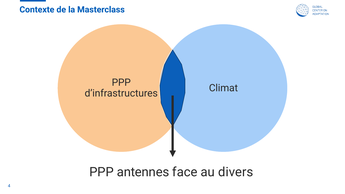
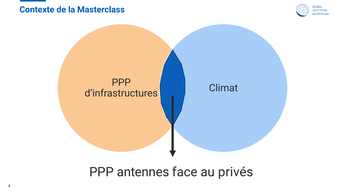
divers: divers -> privés (236, 172)
